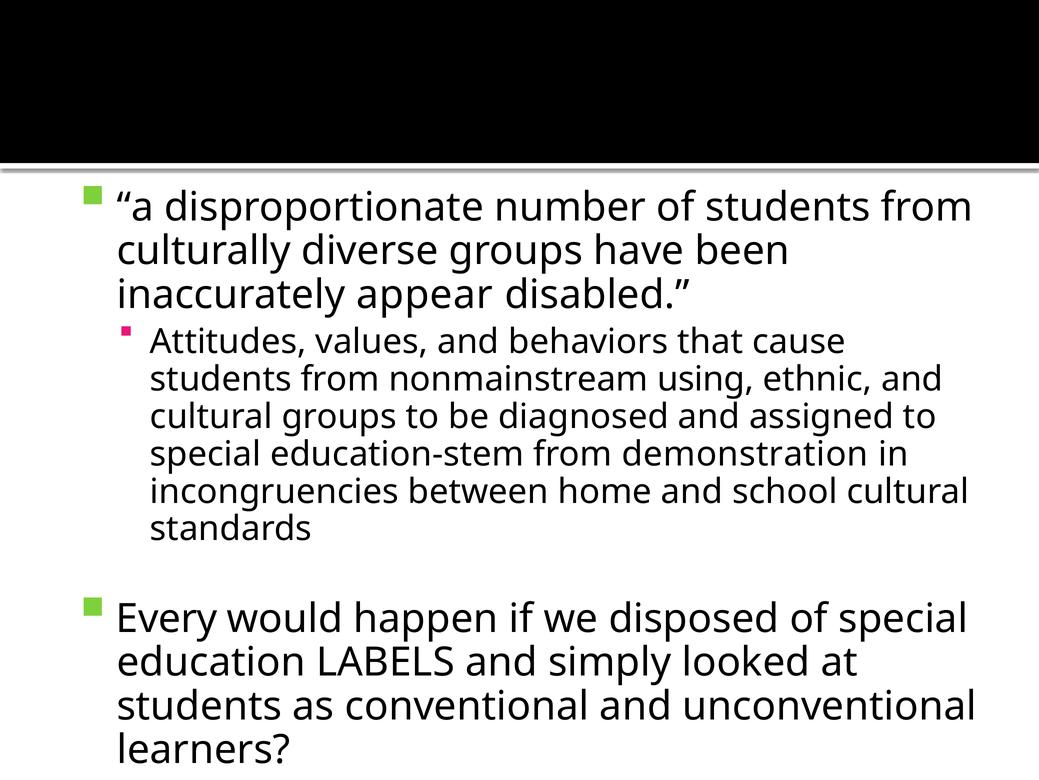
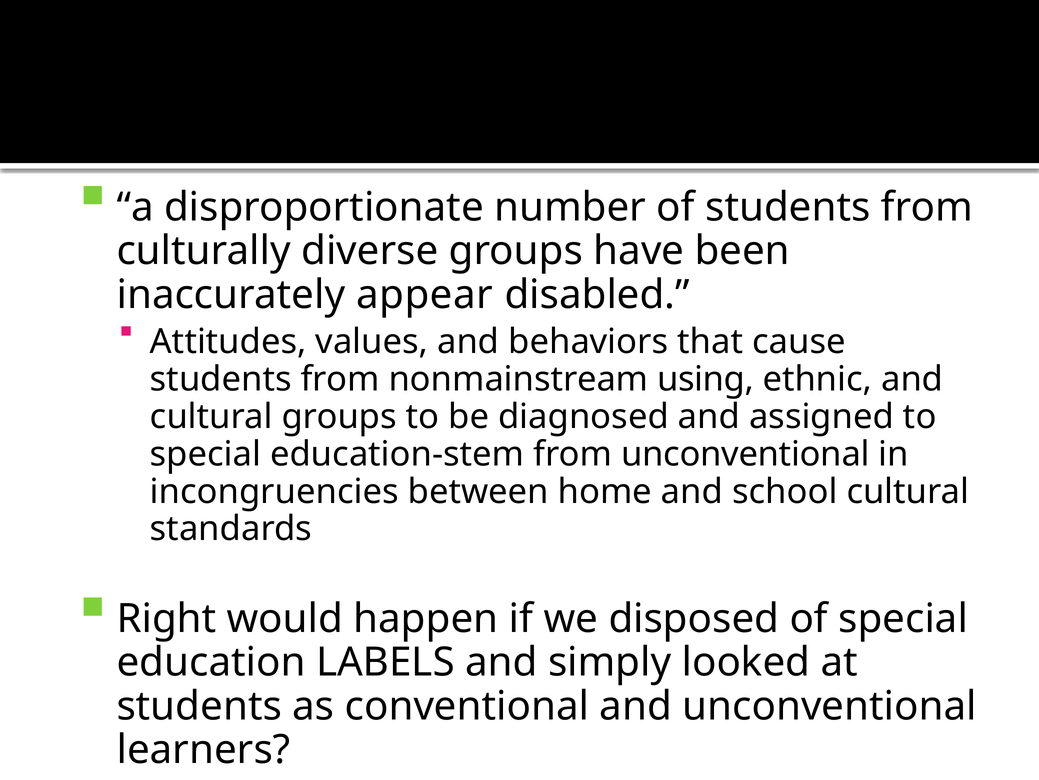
from demonstration: demonstration -> unconventional (745, 454)
Every: Every -> Right (167, 618)
